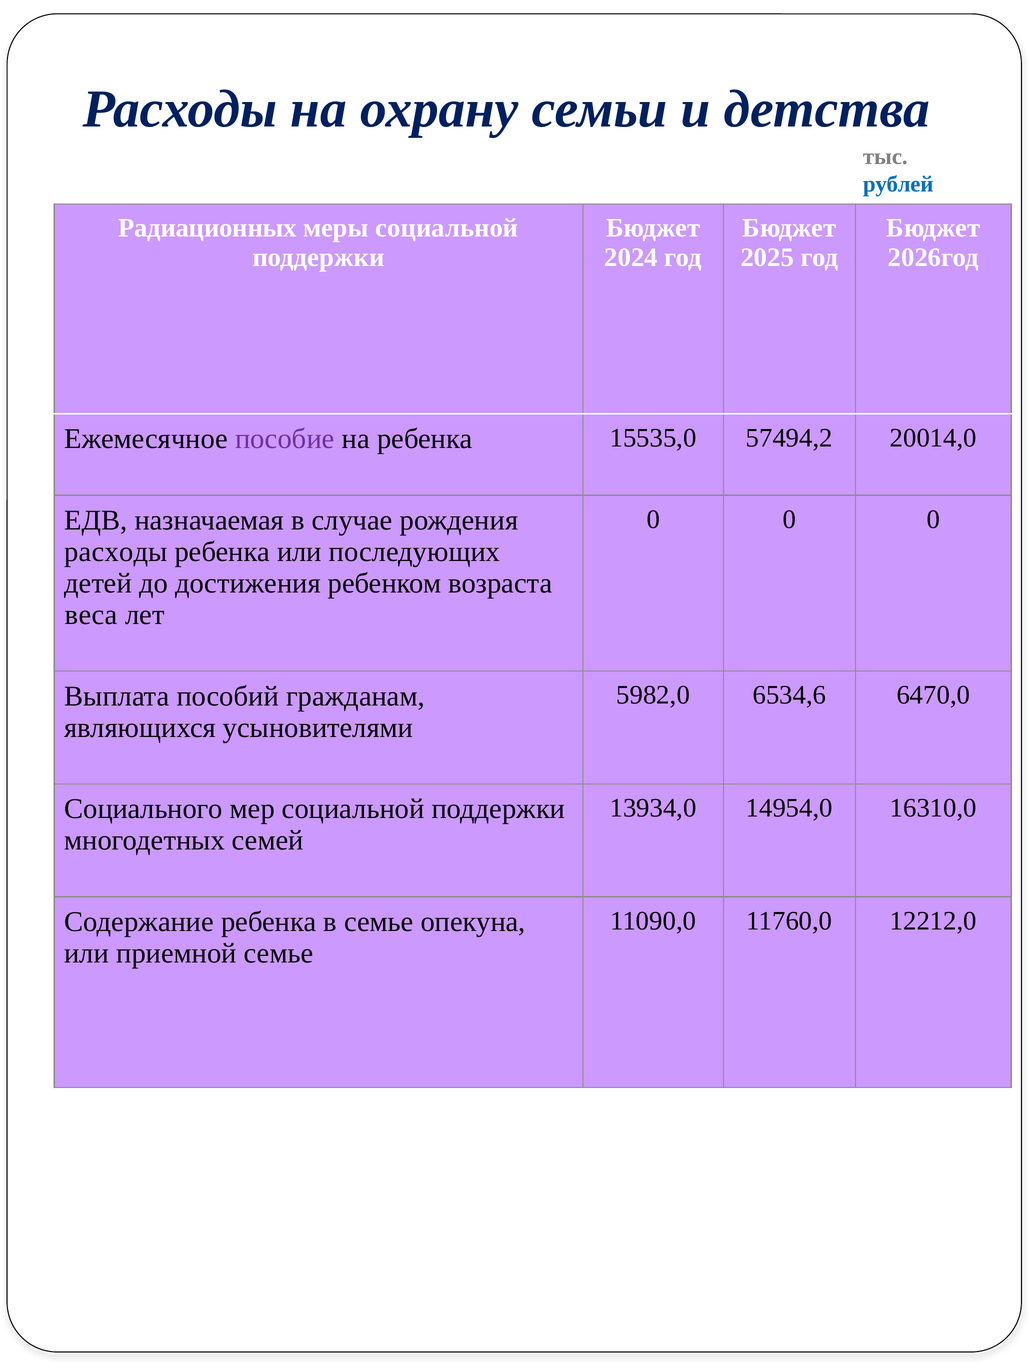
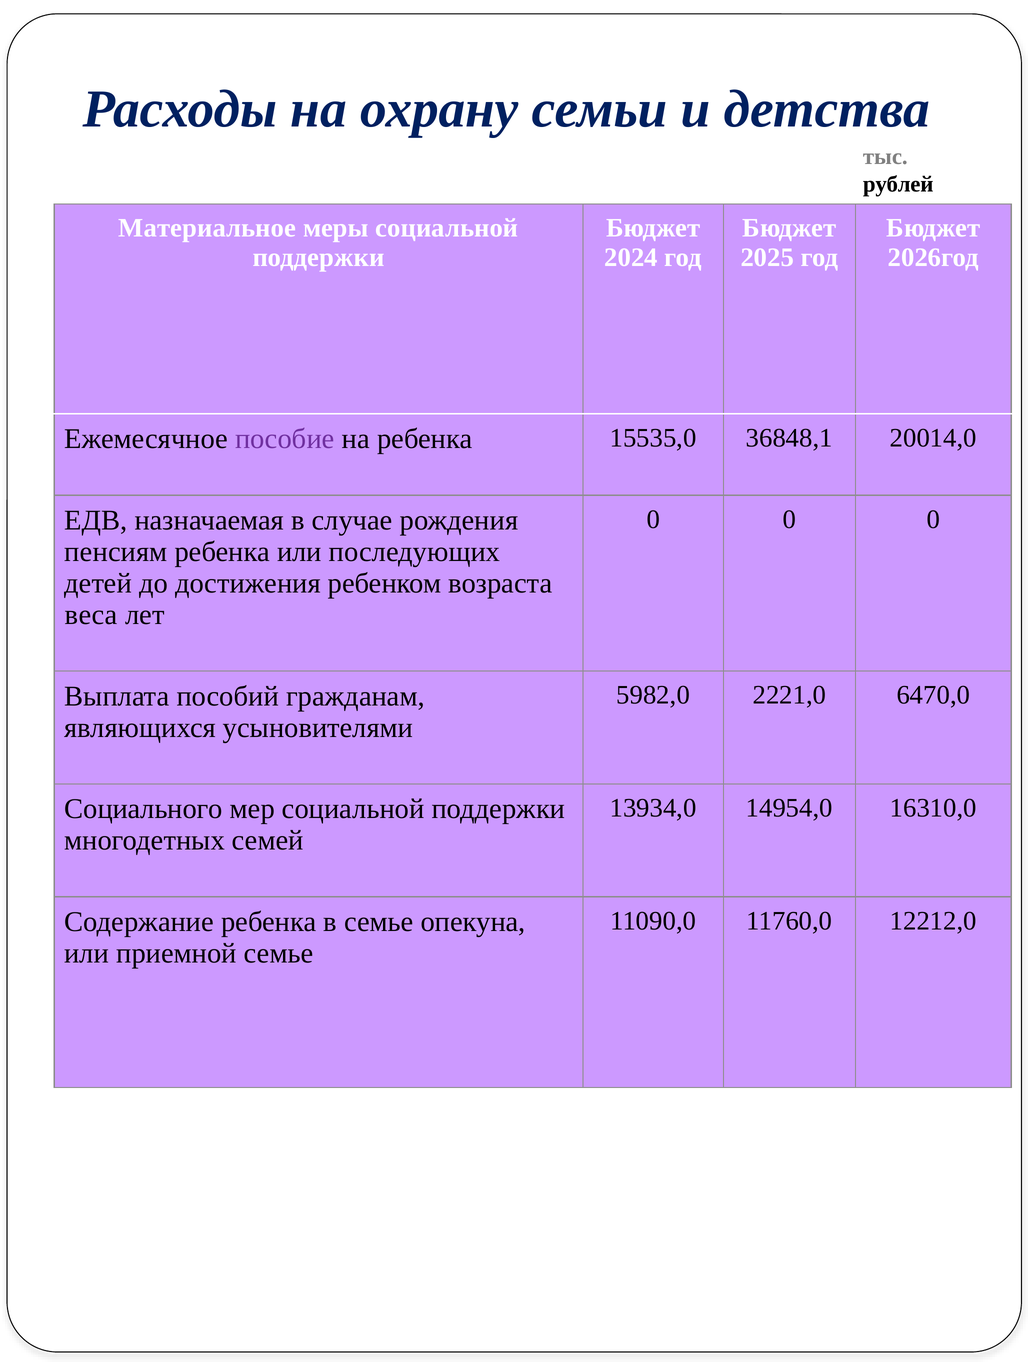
рублей colour: blue -> black (898, 184)
Радиационных: Радиационных -> Материальное (207, 228)
57494,2: 57494,2 -> 36848,1 (789, 438)
расходы: расходы -> пенсиям (116, 552)
6534,6: 6534,6 -> 2221,0 (789, 696)
